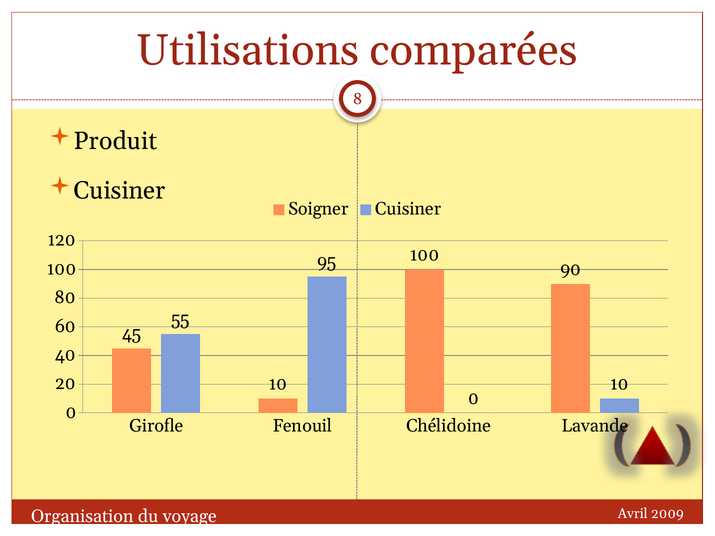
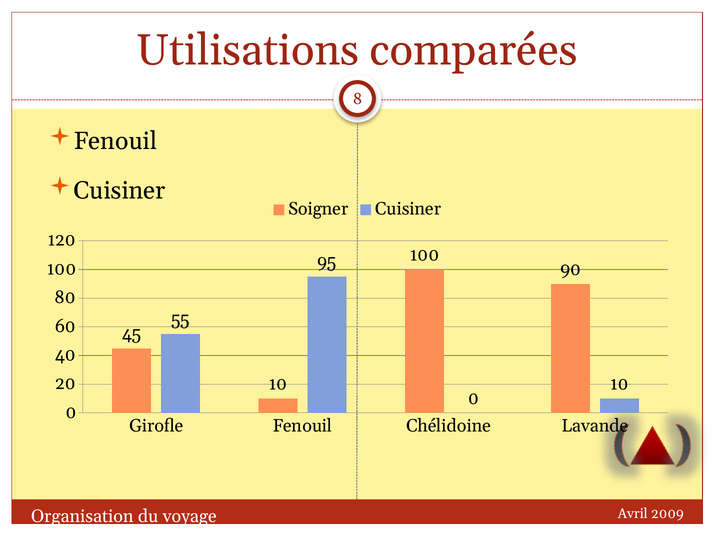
Produit: Produit -> Fenouil (115, 141)
